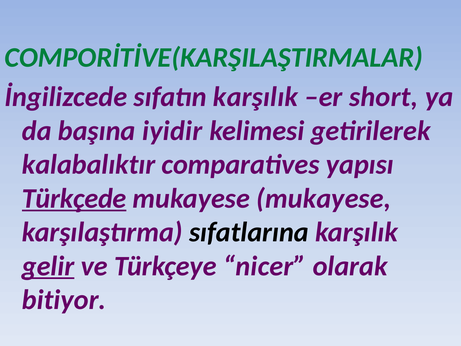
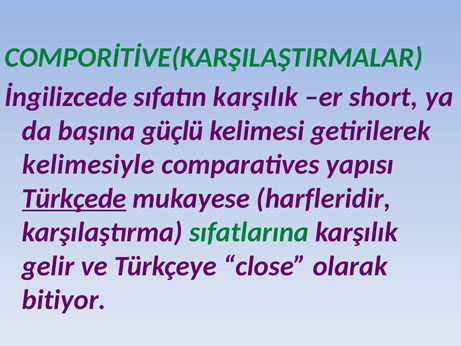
iyidir: iyidir -> güçlü (173, 131)
kalabalıktır: kalabalıktır -> kelimesiyle (88, 165)
mukayese mukayese: mukayese -> harfleridir (324, 198)
sıfatlarına colour: black -> green (249, 232)
gelir underline: present -> none (48, 266)
nicer: nicer -> close (265, 266)
